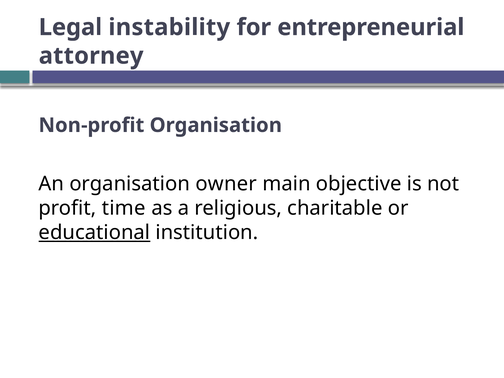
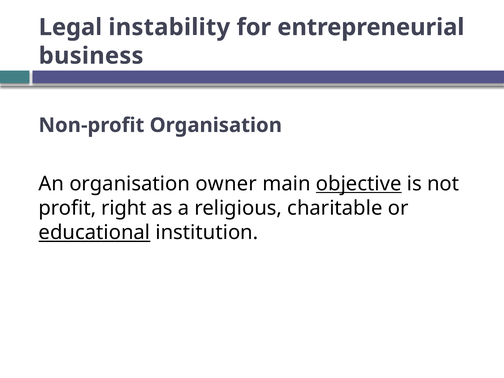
attorney: attorney -> business (91, 56)
objective underline: none -> present (359, 184)
time: time -> right (124, 208)
